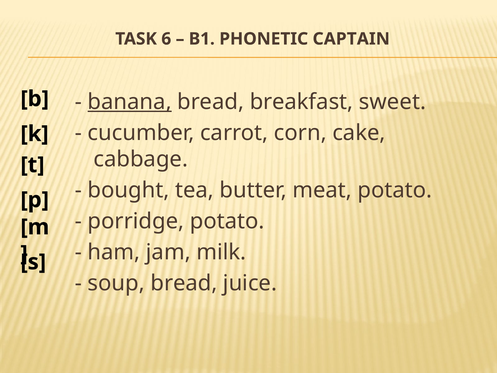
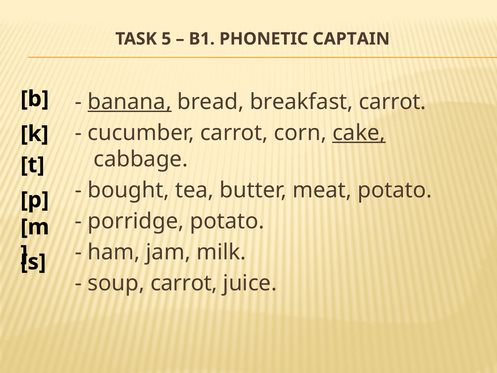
6: 6 -> 5 (166, 39)
breakfast sweet: sweet -> carrot (393, 102)
cake underline: none -> present (359, 133)
soup bread: bread -> carrot (184, 283)
